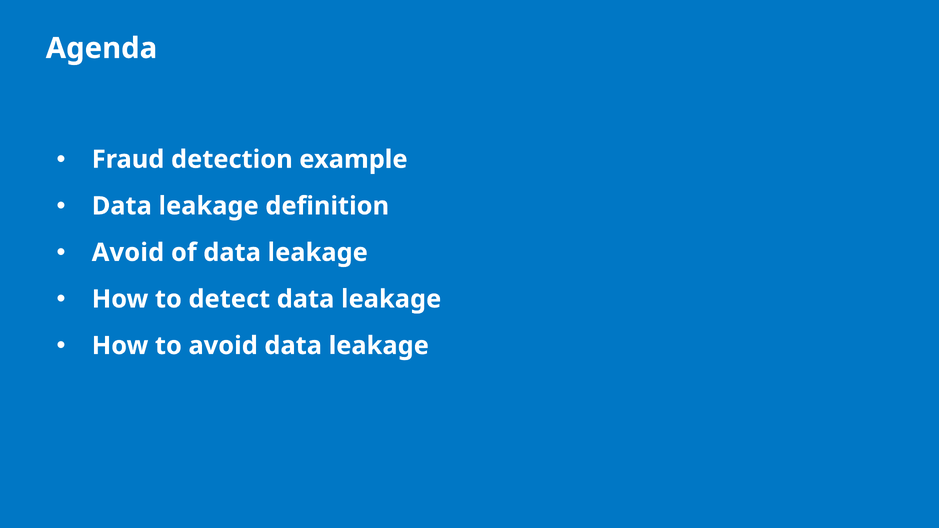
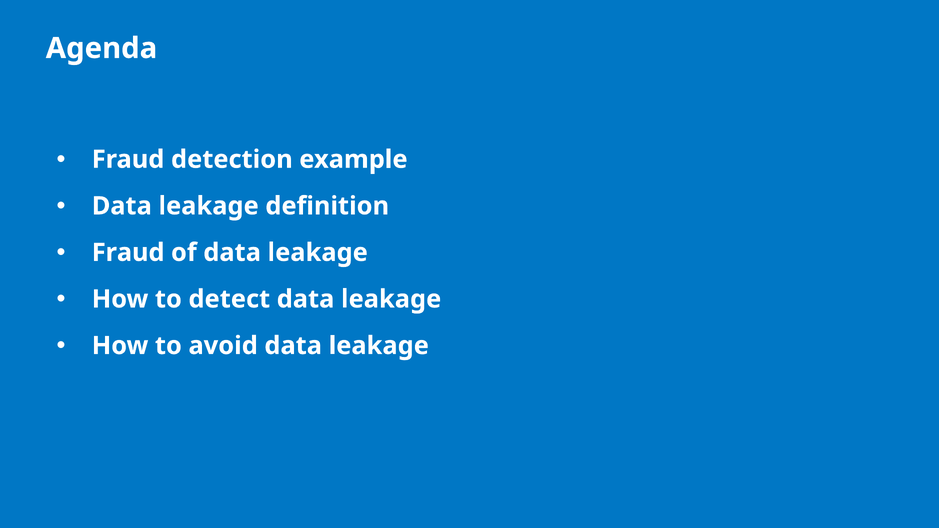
Avoid: Avoid -> Fraud (128, 253)
